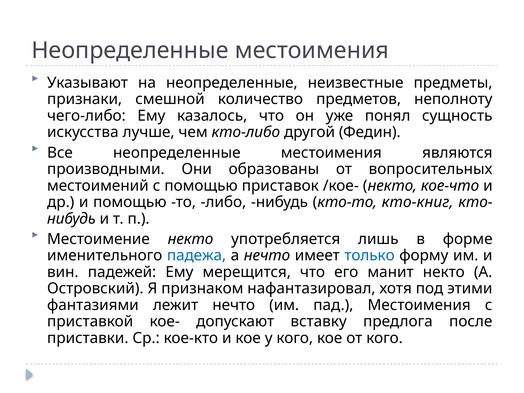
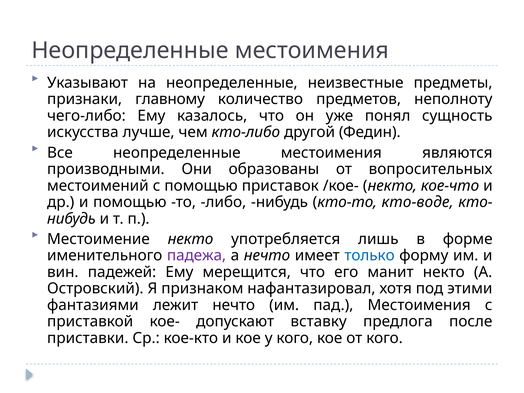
смешной: смешной -> главному (170, 99)
кто-книг: кто-книг -> кто-воде (418, 202)
падежа colour: blue -> purple (197, 256)
